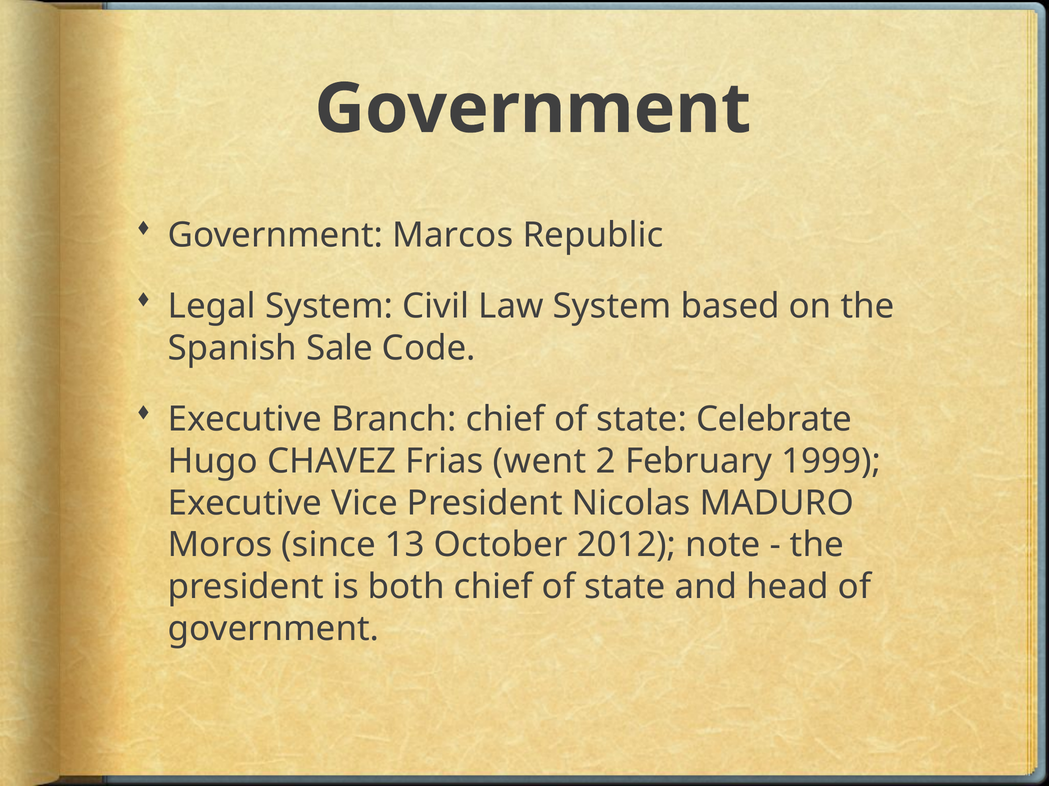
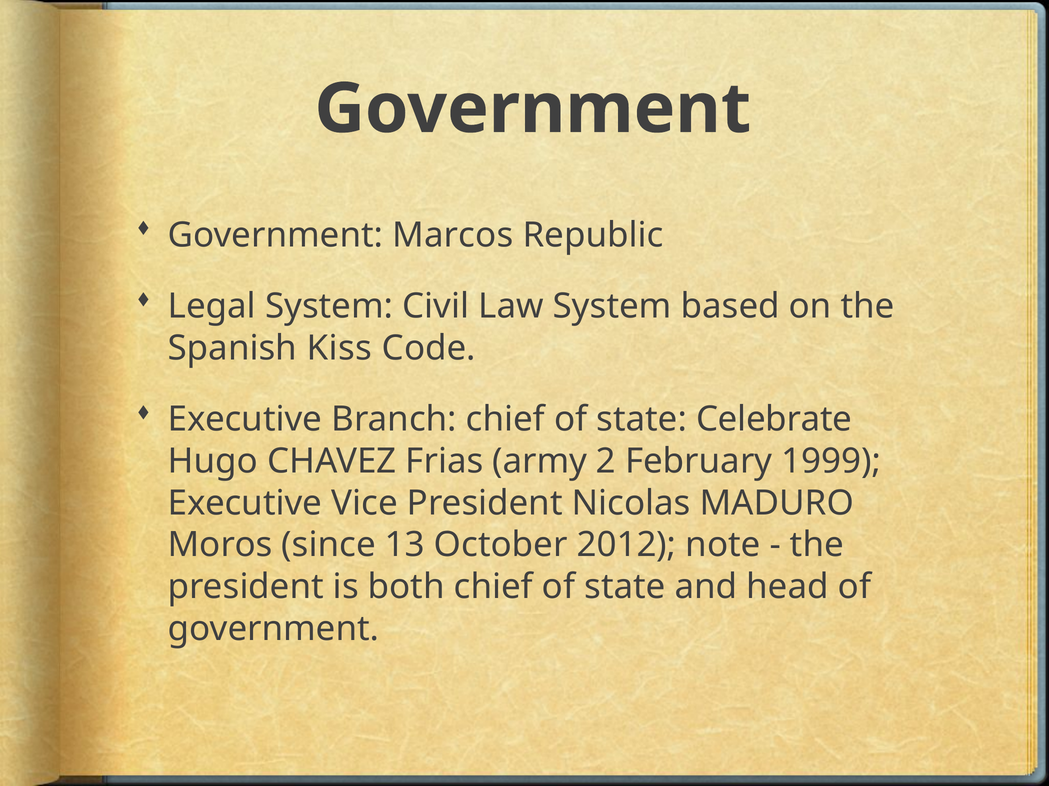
Sale: Sale -> Kiss (339, 348)
went: went -> army (540, 462)
